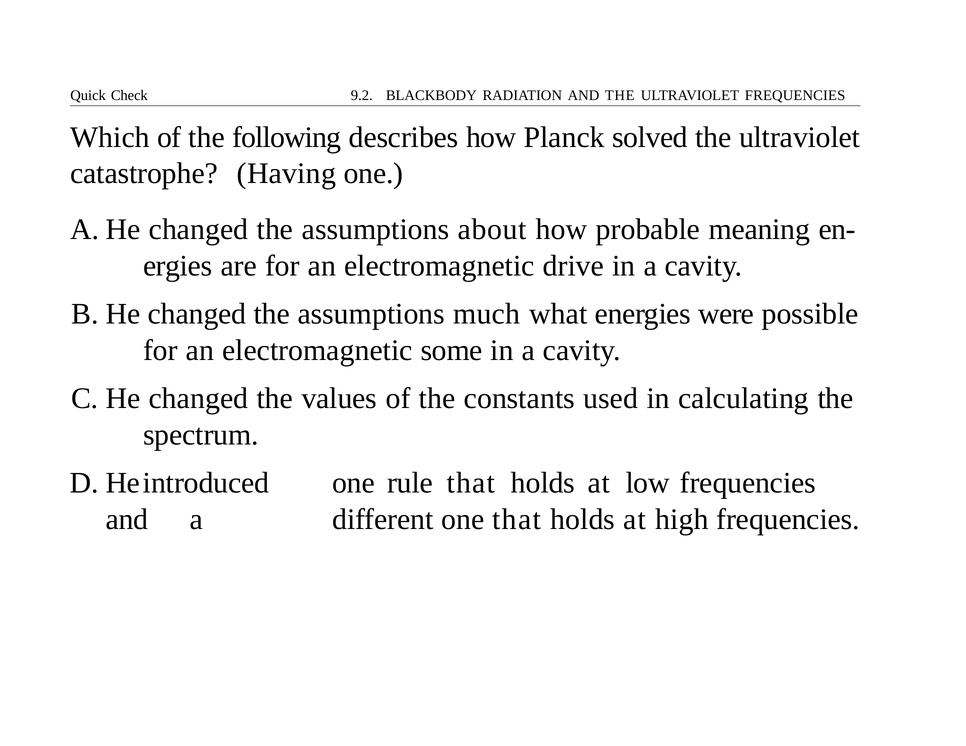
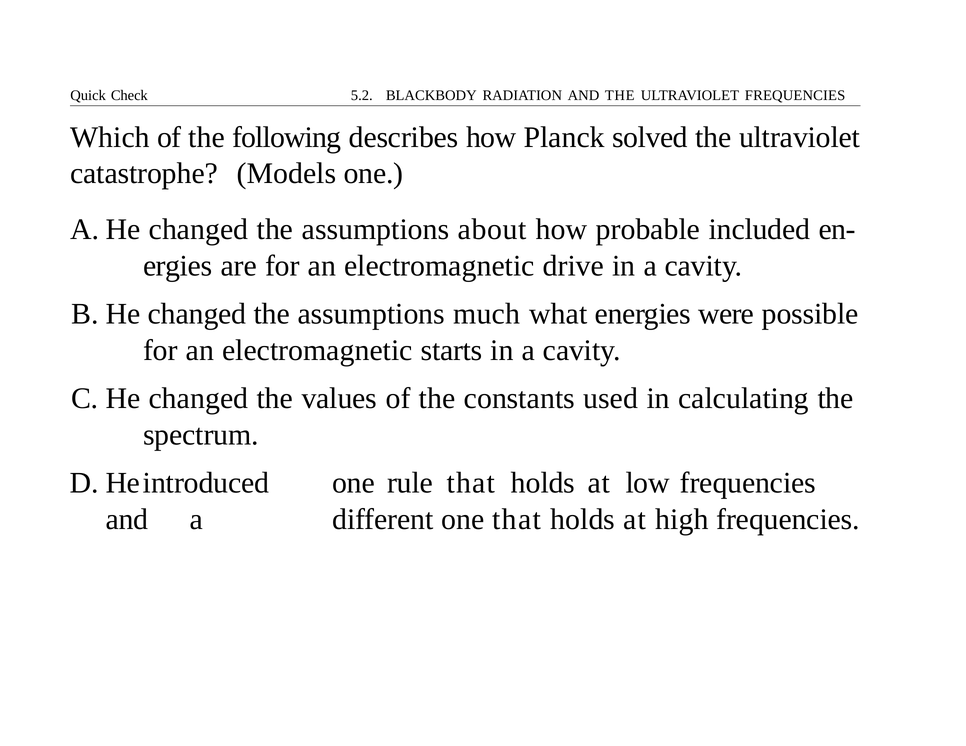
9.2: 9.2 -> 5.2 (362, 95)
Having: Having -> Models (287, 174)
meaning: meaning -> included (759, 230)
some: some -> starts (452, 350)
